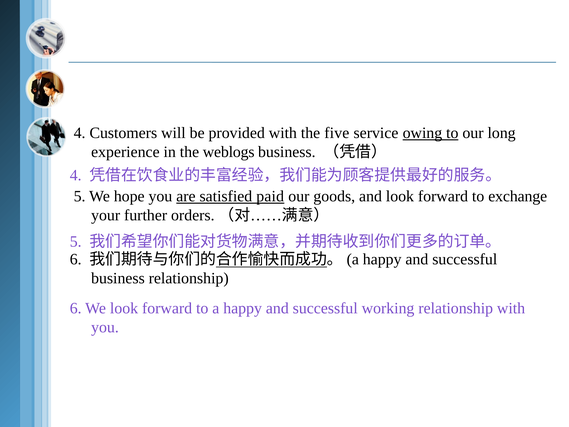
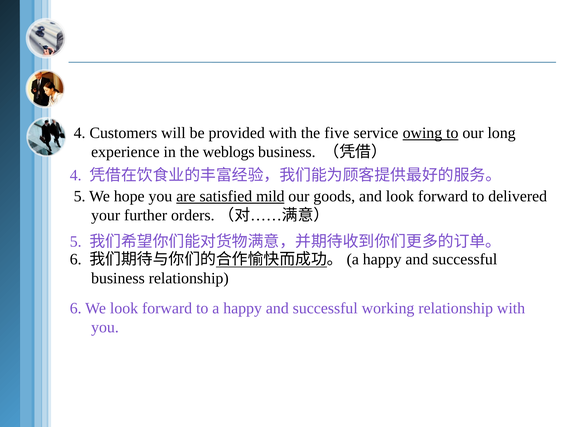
paid: paid -> mild (270, 196)
exchange: exchange -> delivered (518, 196)
